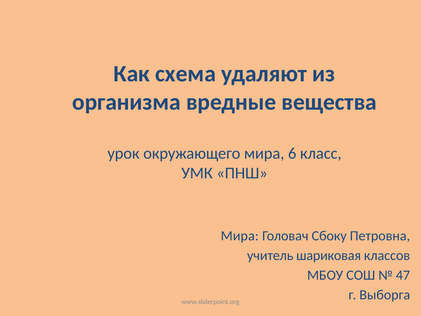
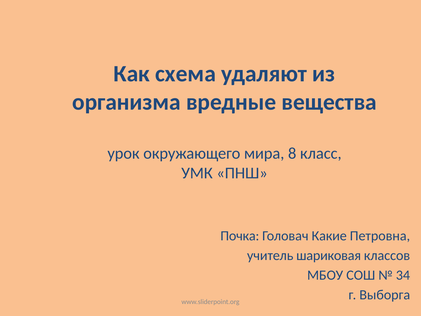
6: 6 -> 8 (292, 153)
Мира: Мира -> Почка (240, 236)
Сбоку: Сбоку -> Какие (329, 236)
47: 47 -> 34 (403, 275)
